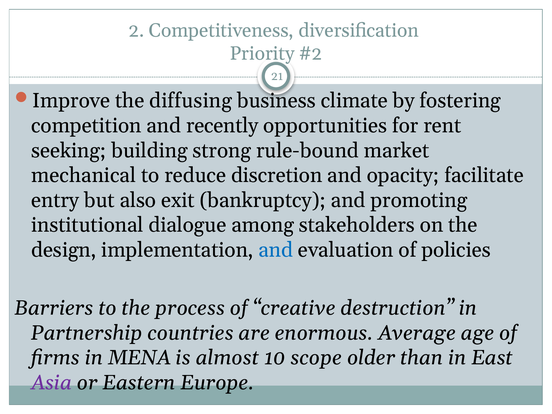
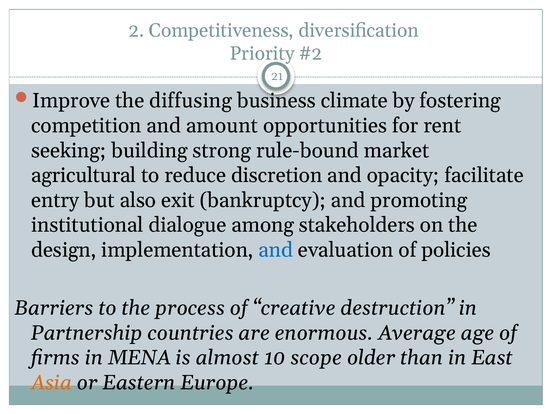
recently: recently -> amount (222, 126)
mechanical: mechanical -> agricultural (84, 175)
Asia colour: purple -> orange (52, 383)
